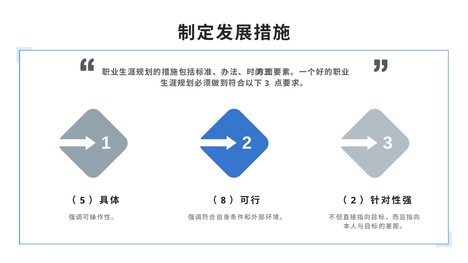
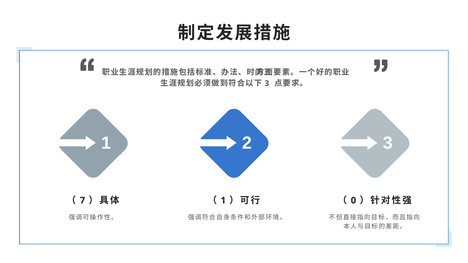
5: 5 -> 7 (82, 201)
8: 8 -> 1 (223, 201)
2: 2 -> 0 (353, 201)
